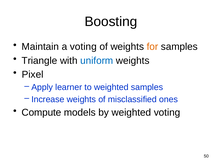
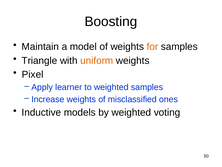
a voting: voting -> model (83, 47)
uniform colour: blue -> orange (97, 60)
Compute: Compute -> Inductive (41, 112)
